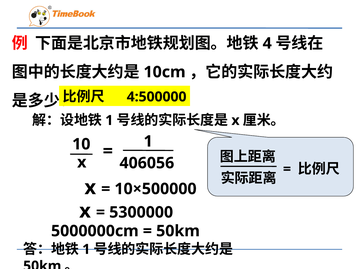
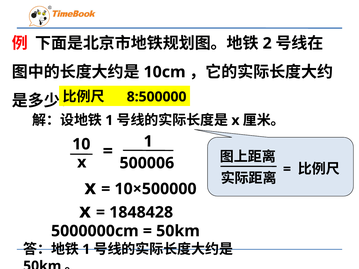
4: 4 -> 2 (267, 43)
4:500000: 4:500000 -> 8:500000 (157, 97)
406056: 406056 -> 500006 (147, 163)
5300000: 5300000 -> 1848428 (141, 213)
